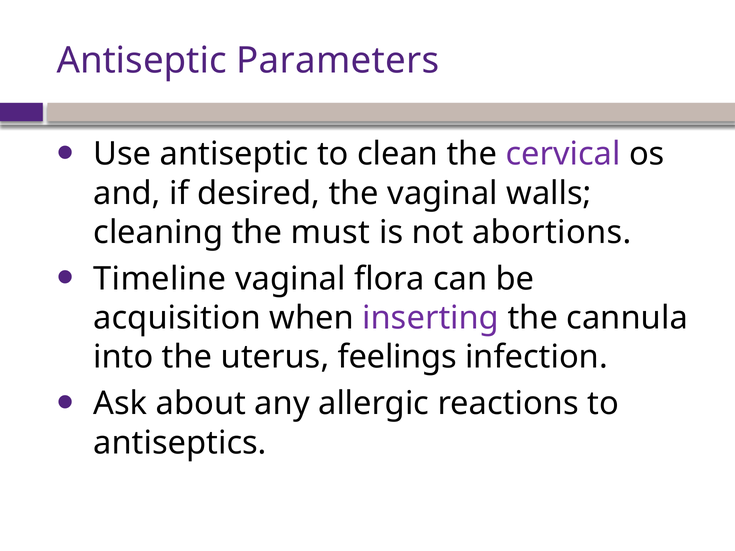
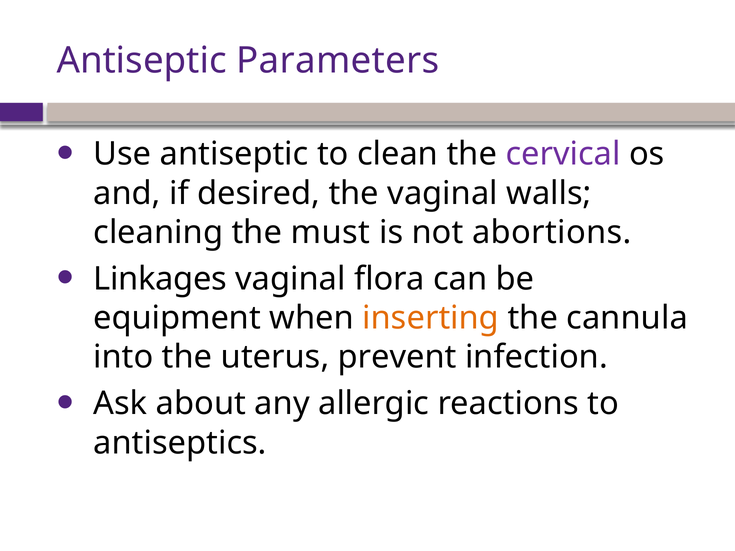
Timeline: Timeline -> Linkages (160, 279)
acquisition: acquisition -> equipment (177, 318)
inserting colour: purple -> orange (431, 318)
feelings: feelings -> prevent (397, 357)
